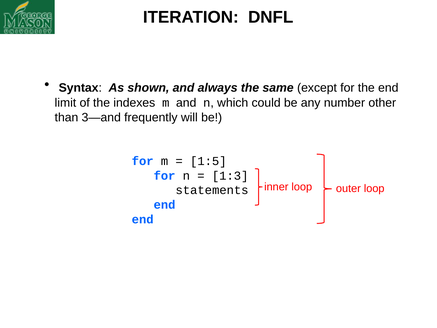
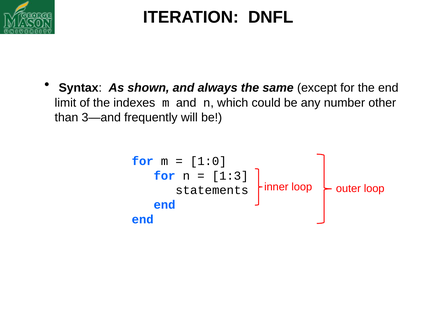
1:5: 1:5 -> 1:0 (208, 161)
